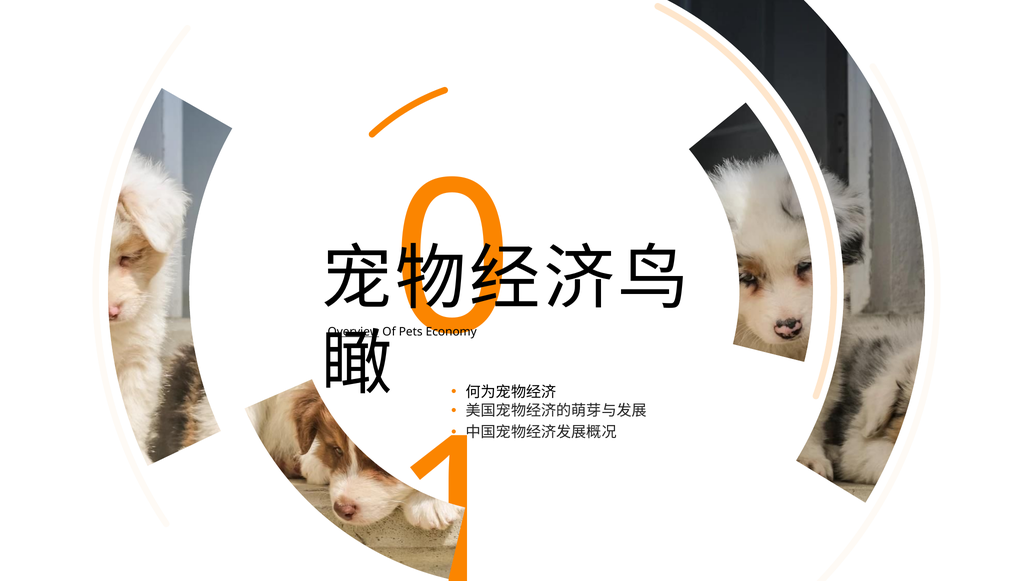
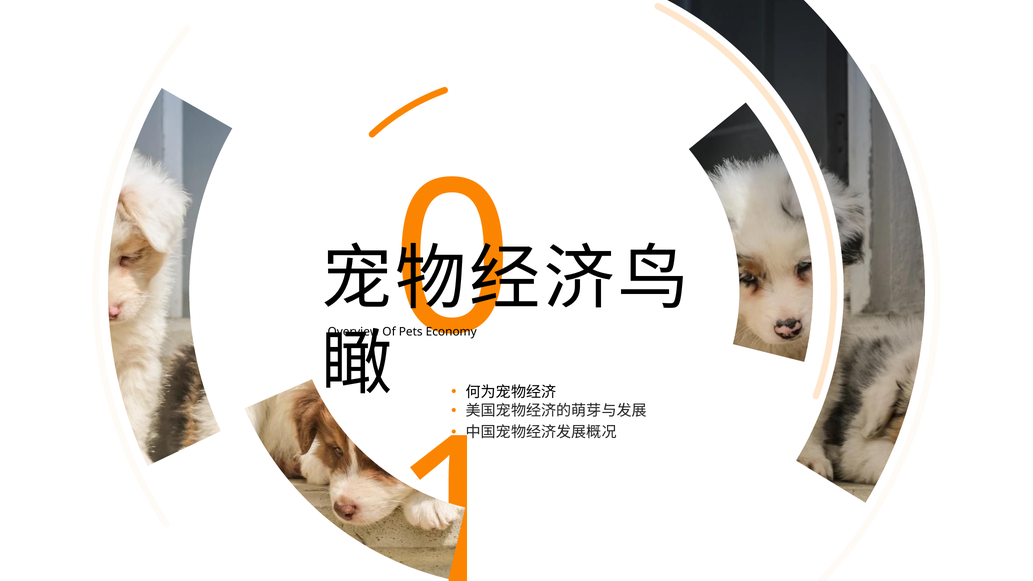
Overview underline: present -> none (353, 332)
